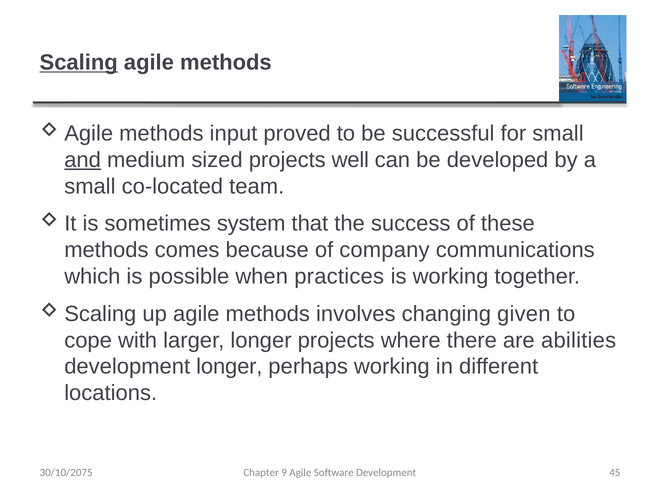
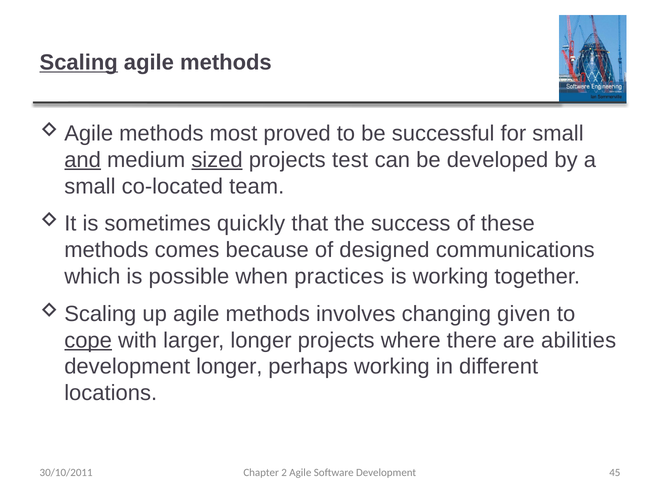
input: input -> most (233, 133)
sized underline: none -> present (217, 160)
well: well -> test (350, 160)
system: system -> quickly (251, 224)
company: company -> designed (384, 250)
cope underline: none -> present (88, 340)
30/10/2075: 30/10/2075 -> 30/10/2011 (66, 473)
9: 9 -> 2 (284, 473)
